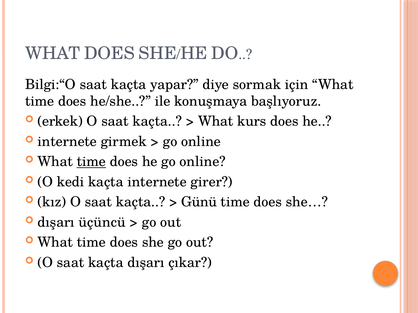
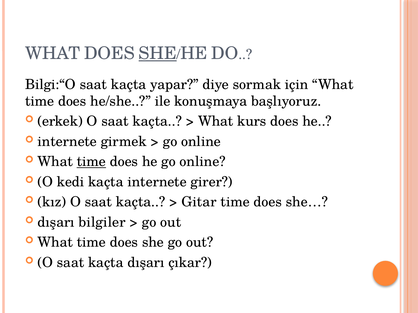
SHE underline: none -> present (158, 53)
Günü: Günü -> Gitar (199, 202)
üçüncü: üçüncü -> bilgiler (102, 223)
